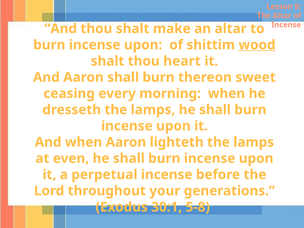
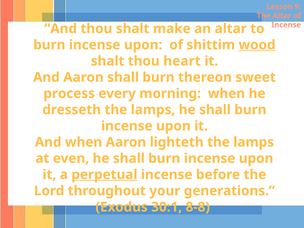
ceasing: ceasing -> process (69, 94)
perpetual underline: none -> present (104, 175)
5-8: 5-8 -> 8-8 (198, 207)
